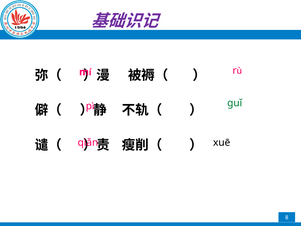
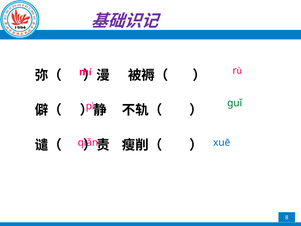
xuē colour: black -> blue (222, 142)
